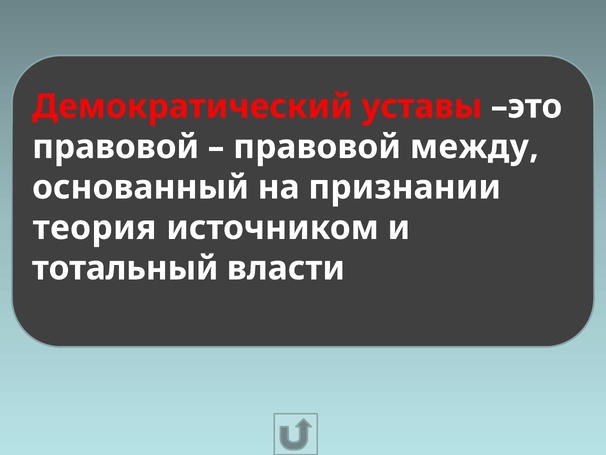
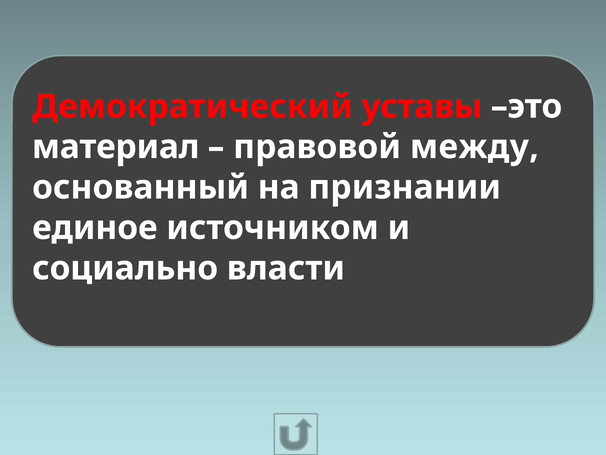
правовой: правовой -> материал (116, 147)
теория: теория -> единое (95, 228)
тотальный: тотальный -> социально (125, 268)
